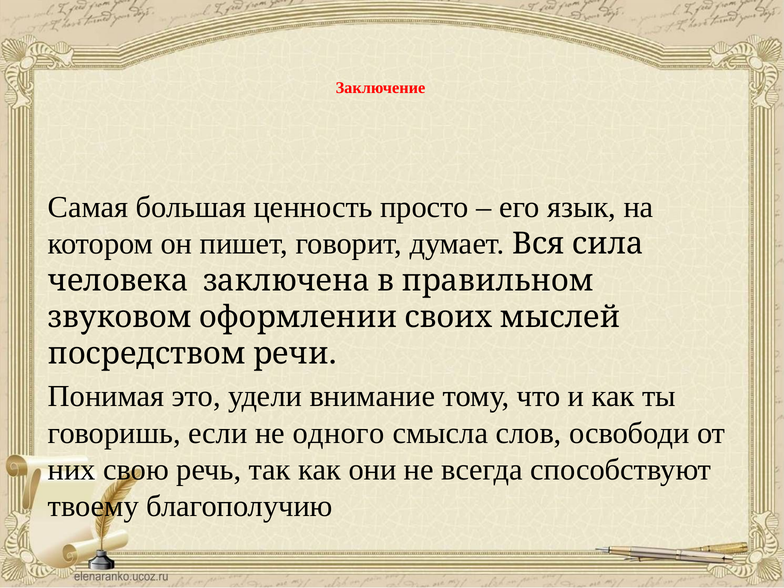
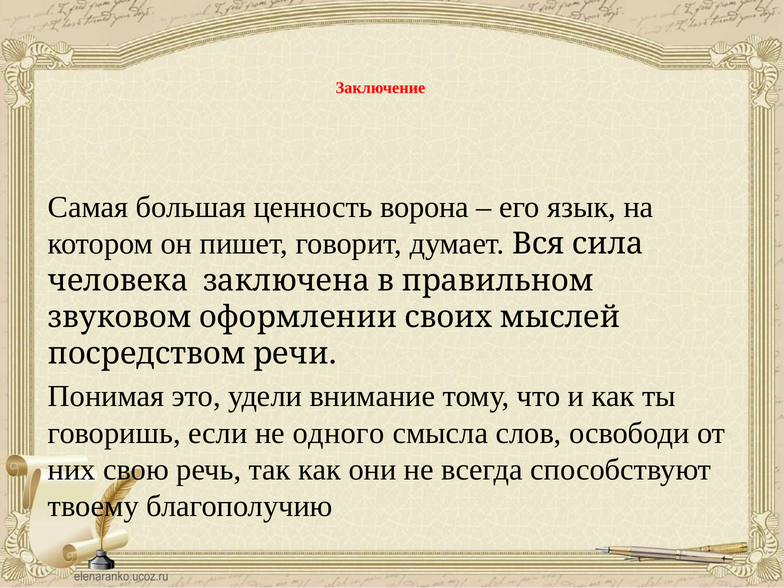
просто: просто -> ворона (425, 207)
